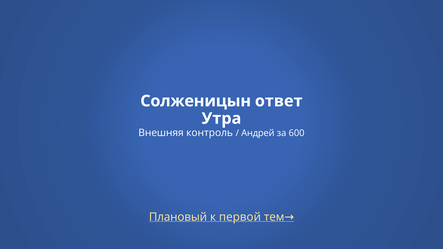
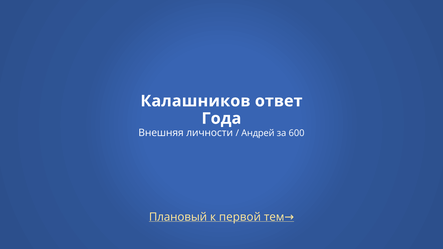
Солженицын: Солженицын -> Калашников (195, 101)
Утра: Утра -> Года (221, 119)
контроль: контроль -> личности (210, 133)
